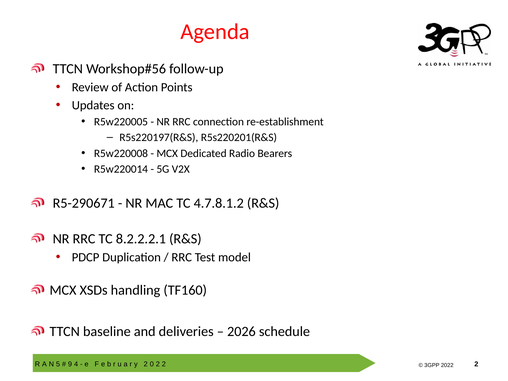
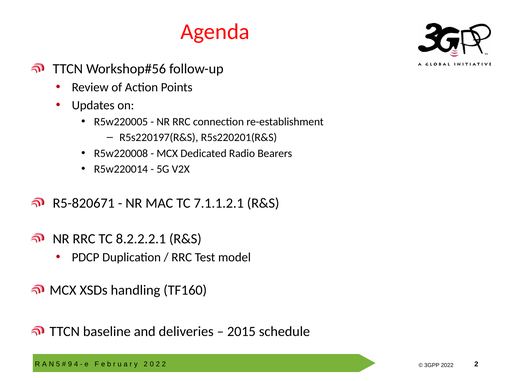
R5-290671: R5-290671 -> R5-820671 (84, 203)
4.7.8.1.2: 4.7.8.1.2 -> 7.1.1.2.1 (219, 203)
2026: 2026 -> 2015 (241, 332)
